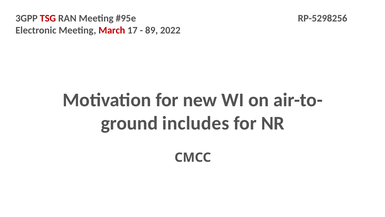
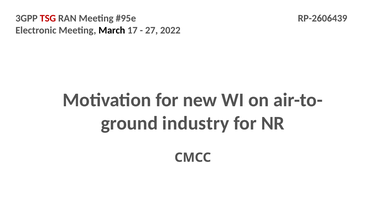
RP-5298256: RP-5298256 -> RP-2606439 (323, 18)
March colour: red -> black (112, 30)
89: 89 -> 27 (152, 30)
includes: includes -> industry (196, 123)
